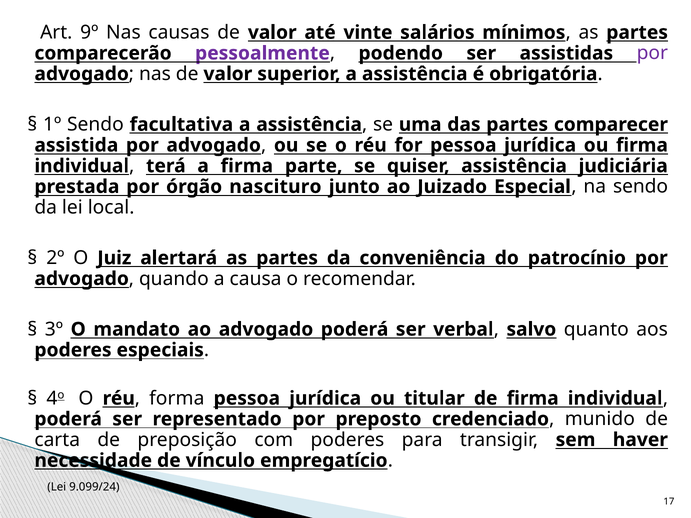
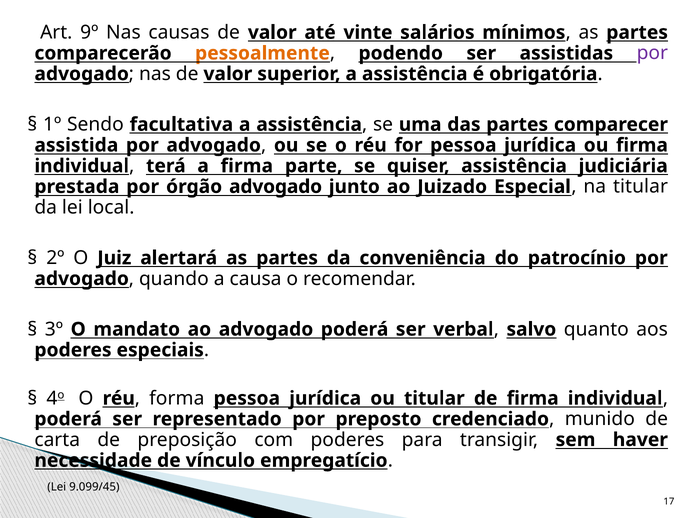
pessoalmente colour: purple -> orange (262, 53)
órgão nascituro: nascituro -> advogado (276, 187)
na sendo: sendo -> titular (641, 187)
9.099/24: 9.099/24 -> 9.099/45 (94, 487)
